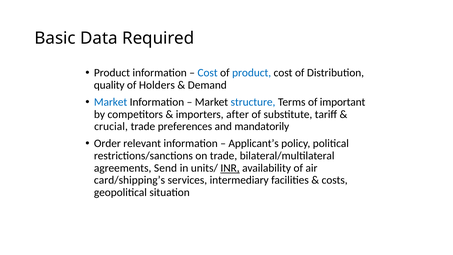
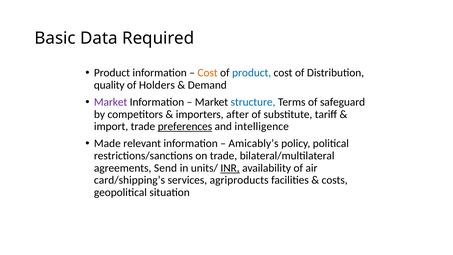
Cost colour: blue -> orange (208, 73)
Market colour: blue -> purple (111, 102)
important: important -> safeguard (343, 102)
crucial: crucial -> import (111, 126)
preferences underline: none -> present (185, 126)
mandatorily: mandatorily -> intelligence (262, 126)
Order: Order -> Made (107, 143)
Applicant’s: Applicant’s -> Amicably’s (254, 143)
intermediary: intermediary -> agriproducts (239, 180)
